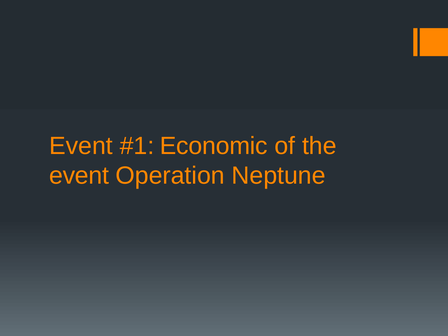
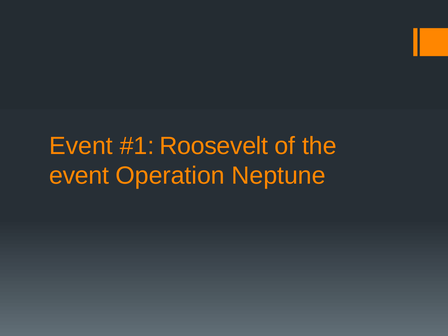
Economic: Economic -> Roosevelt (214, 146)
